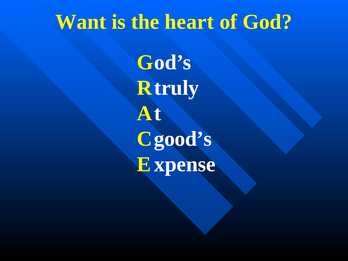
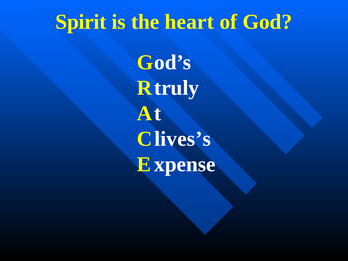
Want: Want -> Spirit (81, 22)
good’s: good’s -> lives’s (183, 139)
